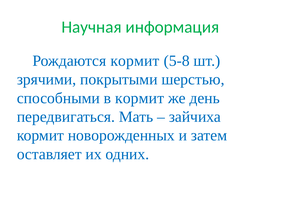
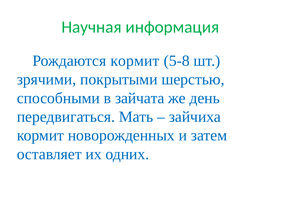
в кормит: кормит -> зайчата (140, 98)
